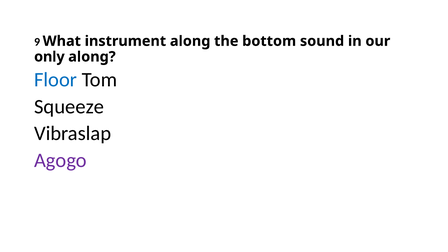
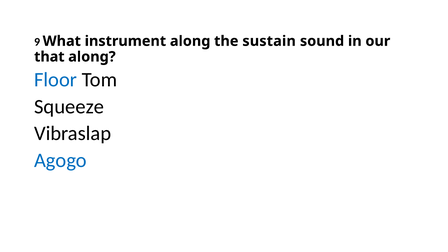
bottom: bottom -> sustain (269, 41)
only: only -> that (49, 57)
Agogo colour: purple -> blue (60, 160)
